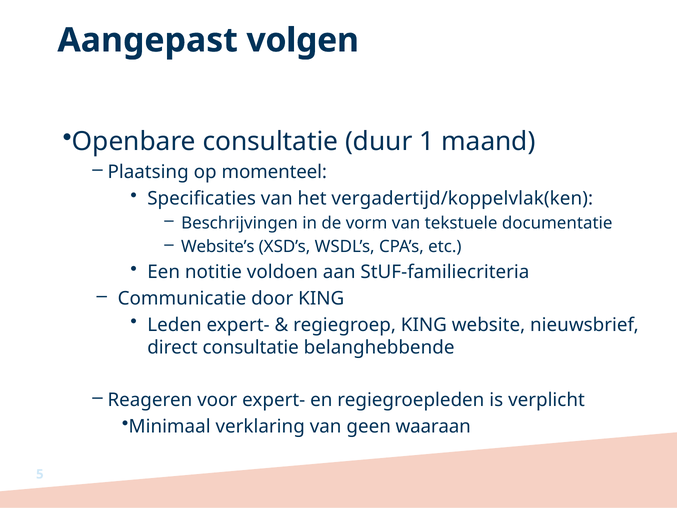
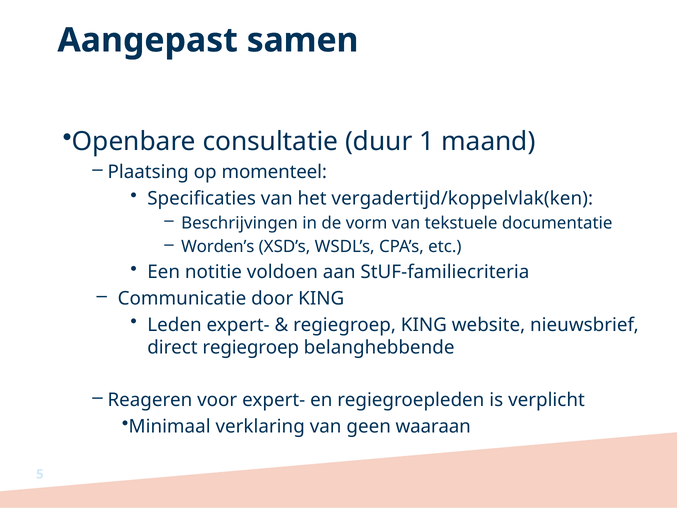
volgen: volgen -> samen (303, 40)
Website’s: Website’s -> Worden’s (218, 247)
direct consultatie: consultatie -> regiegroep (251, 347)
